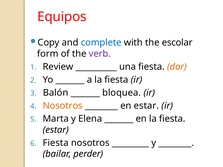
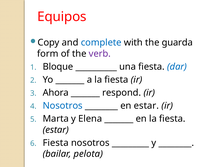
escolar: escolar -> guarda (177, 43)
Review: Review -> Bloque (58, 67)
dar colour: orange -> blue (177, 67)
Balón: Balón -> Ahora (56, 93)
bloquea: bloquea -> respond (122, 93)
Nosotros colour: orange -> blue (63, 106)
perder: perder -> pelota (88, 154)
